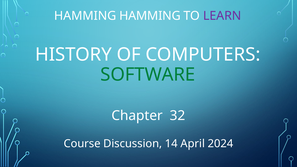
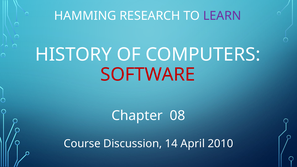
HAMMING HAMMING: HAMMING -> RESEARCH (150, 16)
SOFTWARE colour: green -> red (148, 75)
32: 32 -> 08 (178, 116)
2024: 2024 -> 2010 (221, 144)
